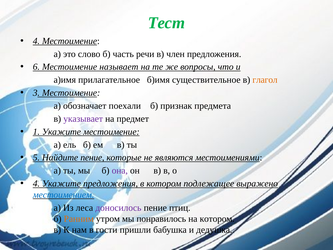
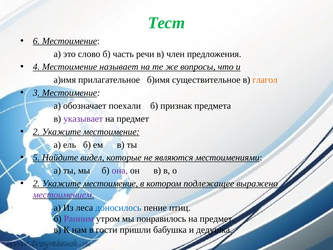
4: 4 -> 6 (36, 41)
6: 6 -> 4 (36, 67)
1: 1 -> 2 (36, 132)
Найдите пение: пение -> видел (92, 158)
4: 4 -> 2 (36, 183)
предложения: предложения -> местоимение (111, 183)
местоимением colour: blue -> purple (64, 195)
доносилось colour: purple -> blue (118, 207)
Ранним colour: orange -> purple (79, 219)
котором: котором -> предмет (217, 219)
